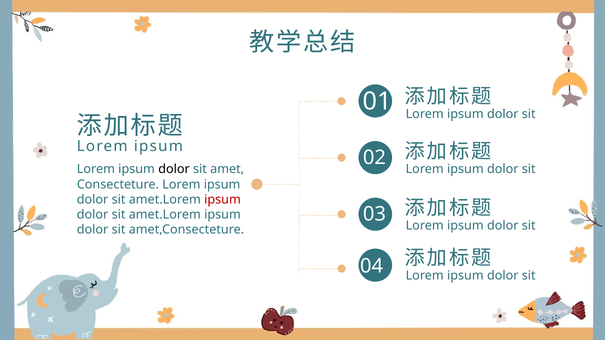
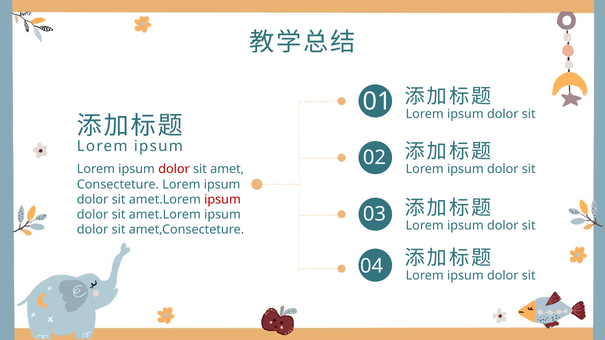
dolor colour: black -> red (174, 169)
